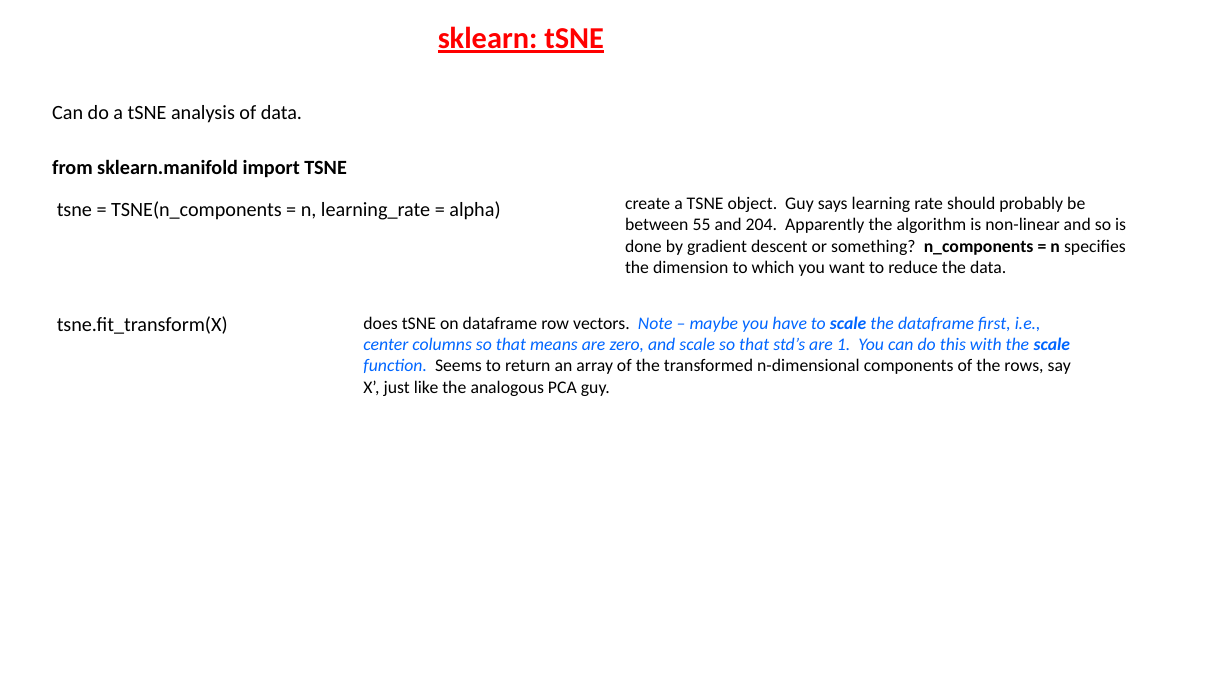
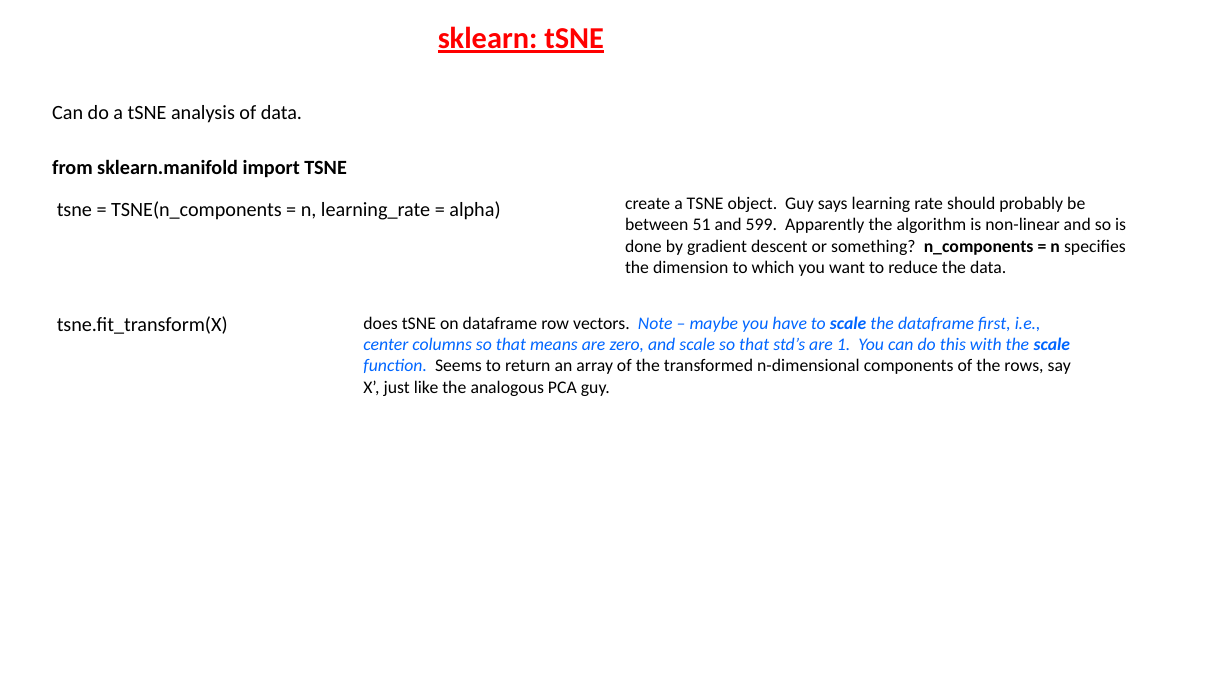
55: 55 -> 51 (702, 225)
204: 204 -> 599 (761, 225)
